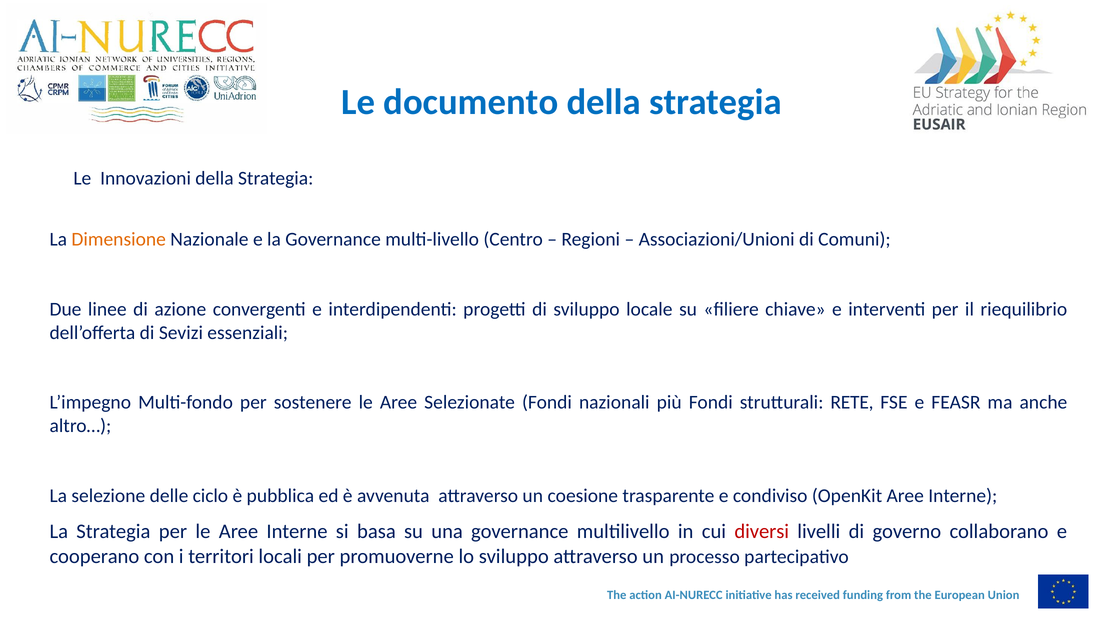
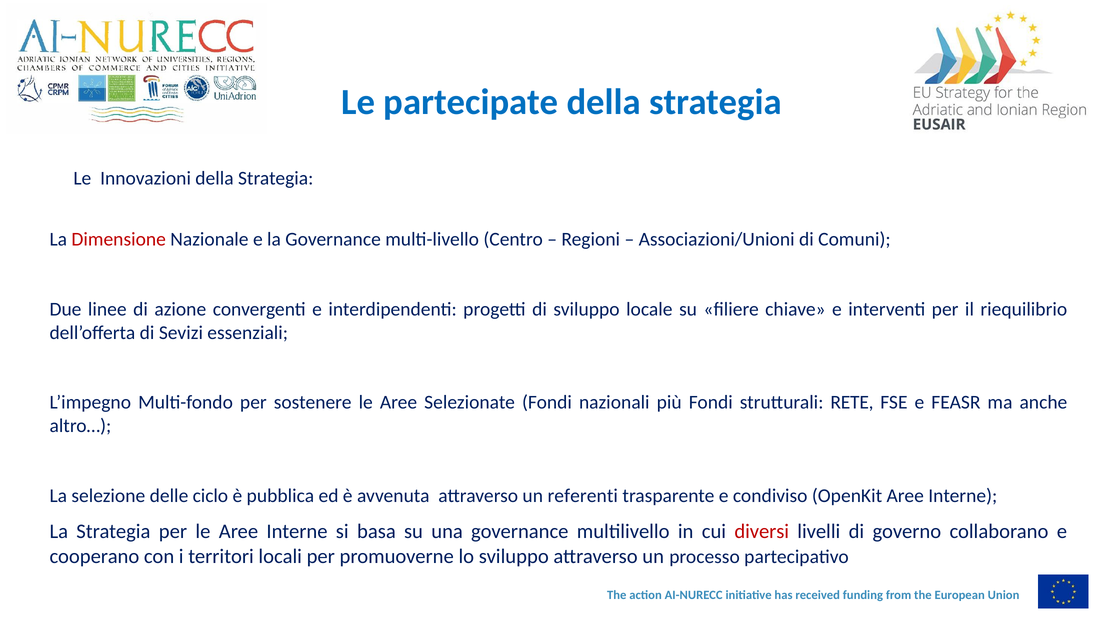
documento: documento -> partecipate (471, 102)
Dimensione colour: orange -> red (119, 239)
coesione: coesione -> referenti (583, 495)
